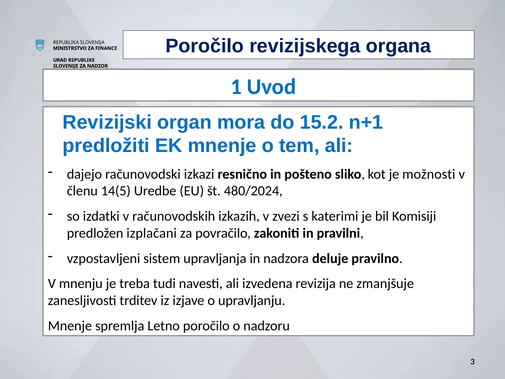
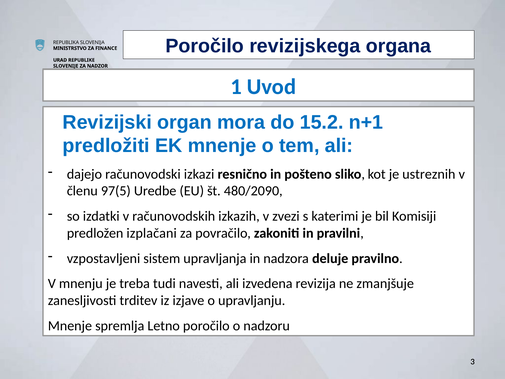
možnosti: možnosti -> ustreznih (429, 174)
14(5: 14(5 -> 97(5 (116, 191)
480/2024: 480/2024 -> 480/2090 (253, 191)
